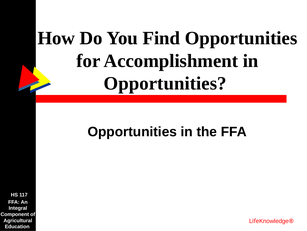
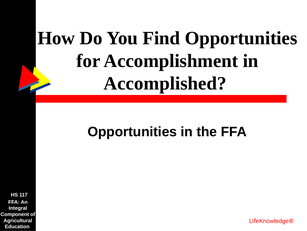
Opportunities: Opportunities -> Accomplished (165, 83)
